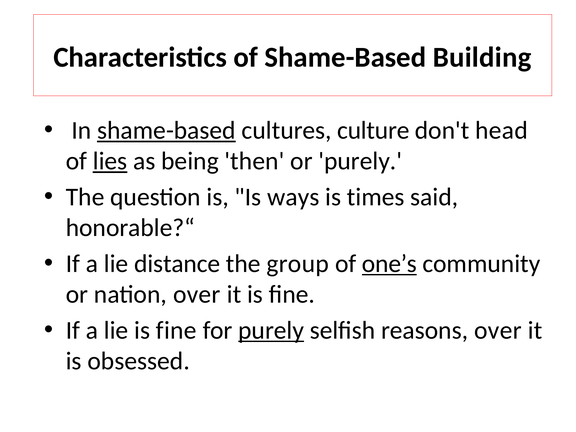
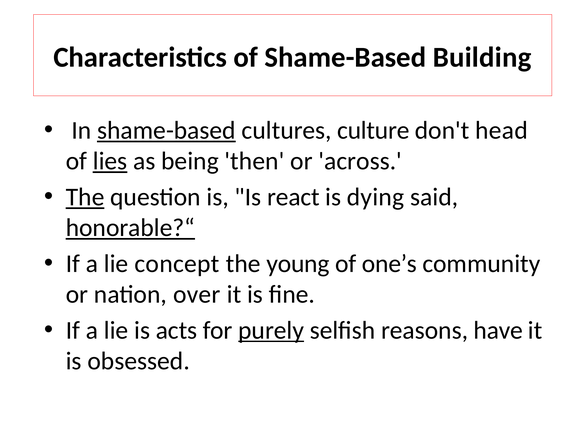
or purely: purely -> across (360, 161)
The underline: none -> present (85, 197)
ways: ways -> react (293, 197)
times: times -> dying (376, 197)
honorable?“ underline: none -> present (130, 228)
distance: distance -> concept (177, 264)
group: group -> young (298, 264)
one’s underline: present -> none (389, 264)
lie is fine: fine -> acts (176, 330)
reasons over: over -> have (498, 330)
